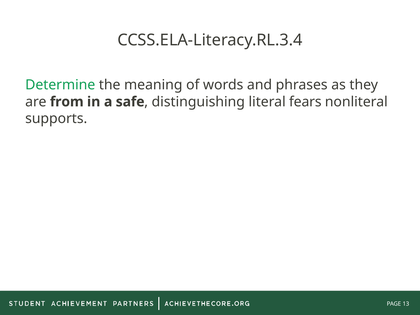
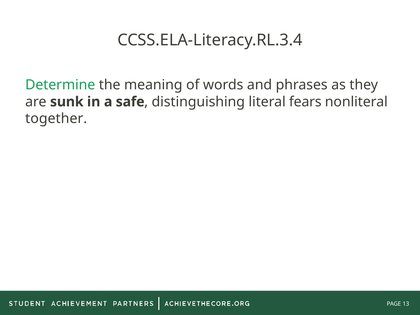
from: from -> sunk (67, 102)
supports: supports -> together (56, 119)
